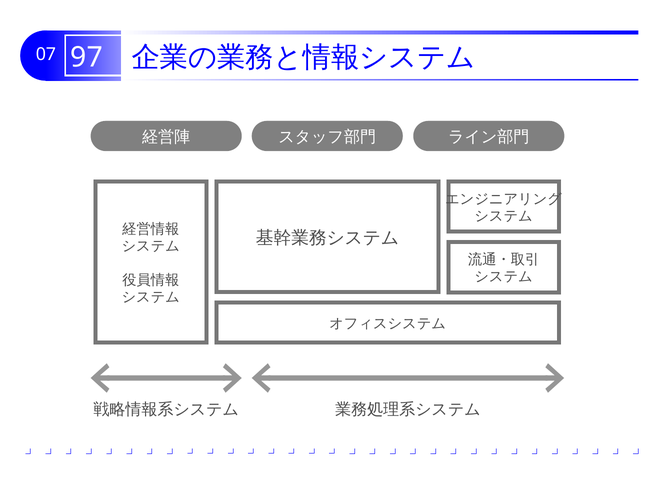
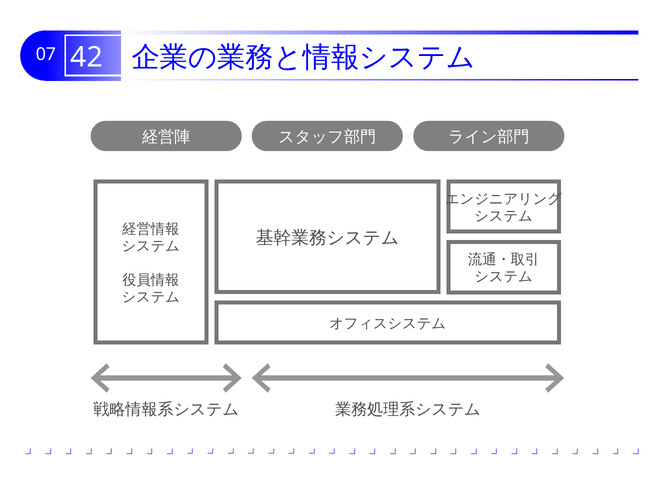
97: 97 -> 42 (87, 57)
